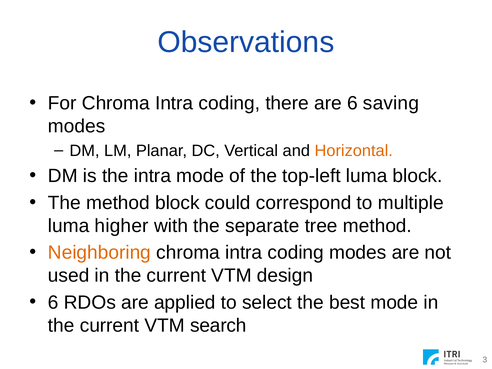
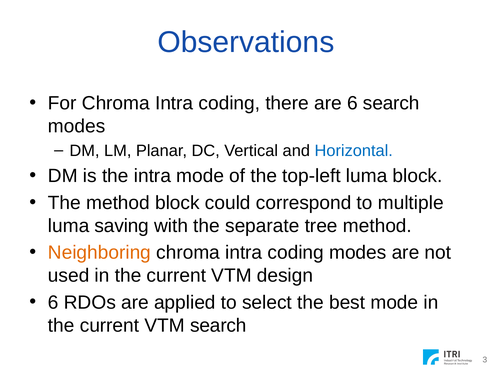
6 saving: saving -> search (391, 103)
Horizontal colour: orange -> blue (354, 151)
higher: higher -> saving (122, 226)
